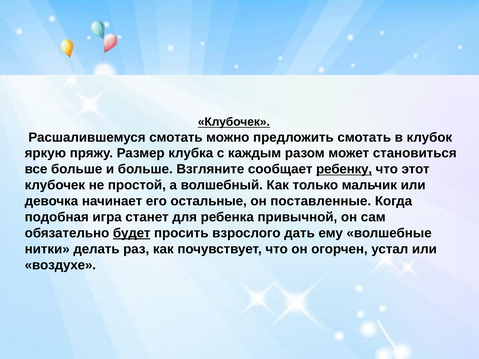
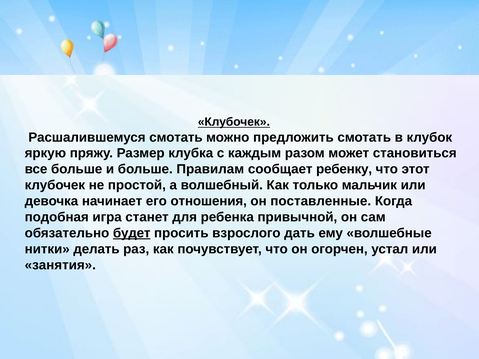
Взгляните: Взгляните -> Правилам (210, 169)
ребенку underline: present -> none (344, 169)
остальные: остальные -> отношения (209, 201)
воздухе: воздухе -> занятия (60, 265)
